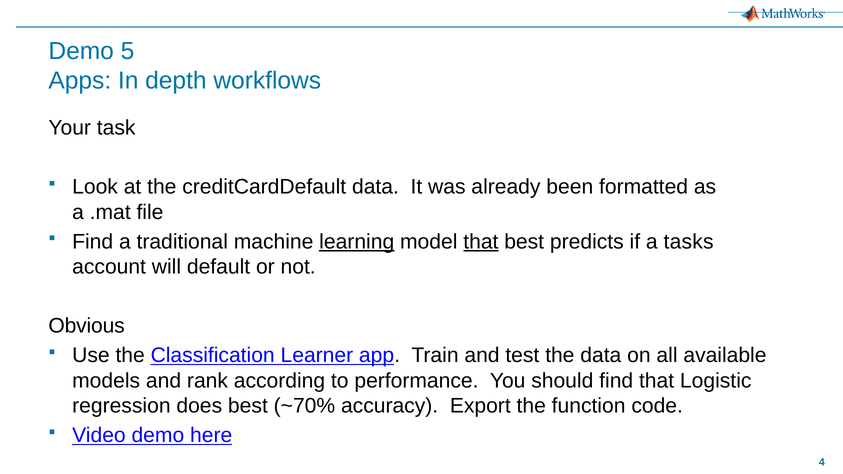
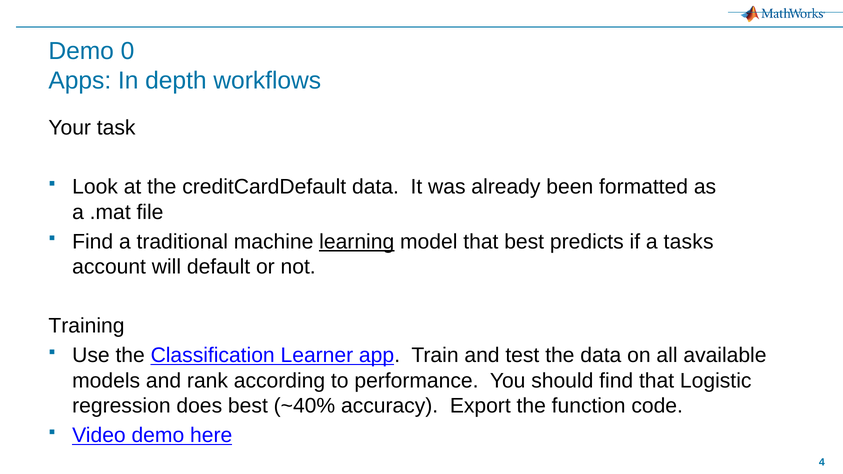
5: 5 -> 0 (128, 51)
that underline: present -> none (481, 242)
Obvious: Obvious -> Training (87, 326)
~70%: ~70% -> ~40% (304, 406)
